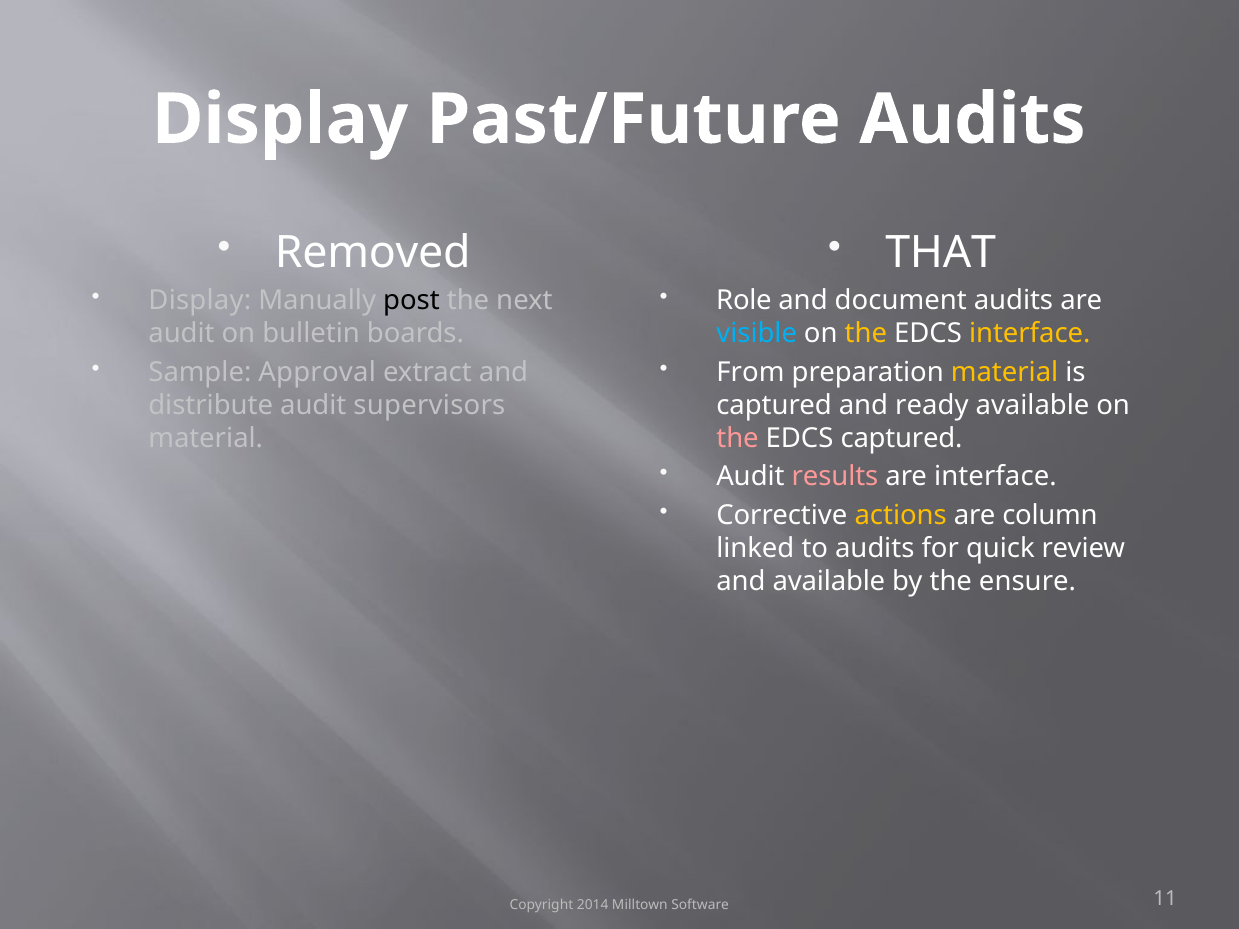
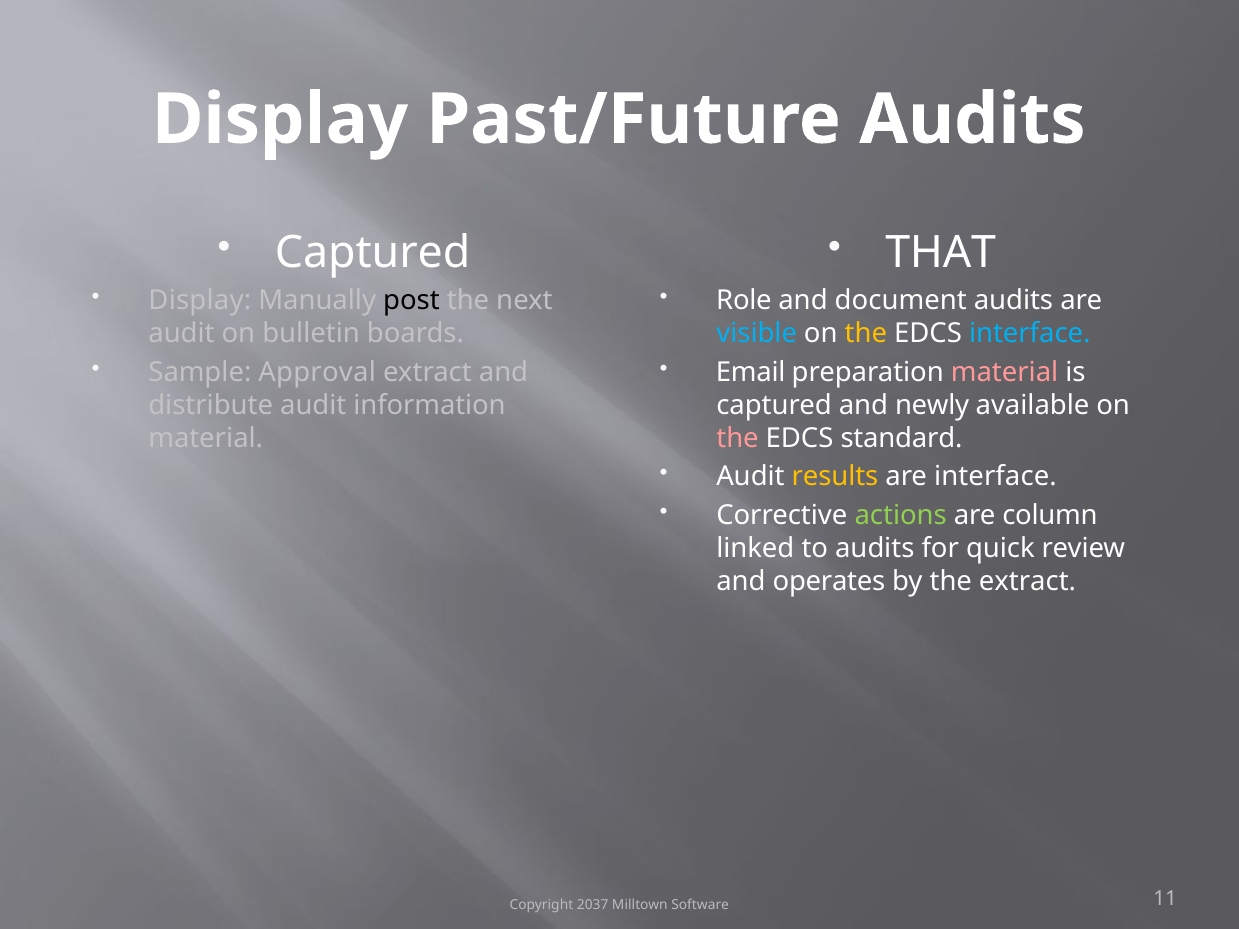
Removed: Removed -> Captured (373, 253)
interface colour: yellow -> light blue (1030, 334)
From: From -> Email (751, 372)
material colour: yellow -> pink (1005, 372)
supervisors: supervisors -> information (430, 405)
ready: ready -> newly (932, 405)
EDCS captured: captured -> standard (901, 438)
results colour: pink -> yellow (835, 477)
actions colour: yellow -> light green (901, 515)
and available: available -> operates (829, 581)
the ensure: ensure -> extract (1028, 581)
2014: 2014 -> 2037 (593, 905)
